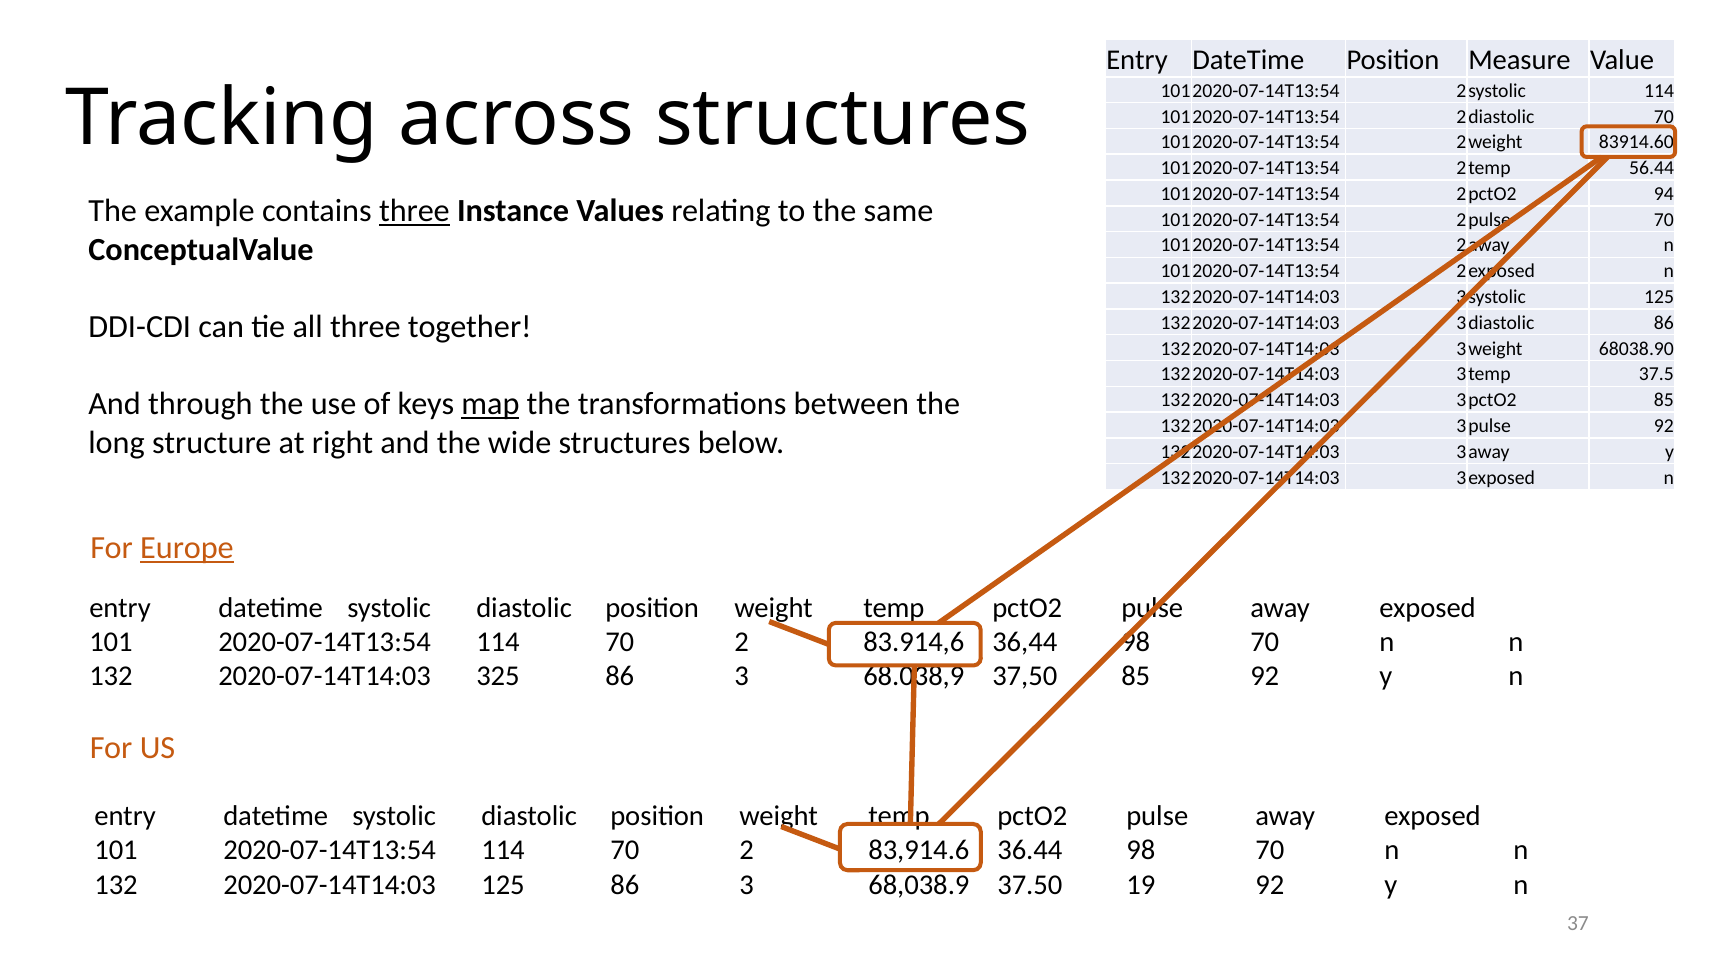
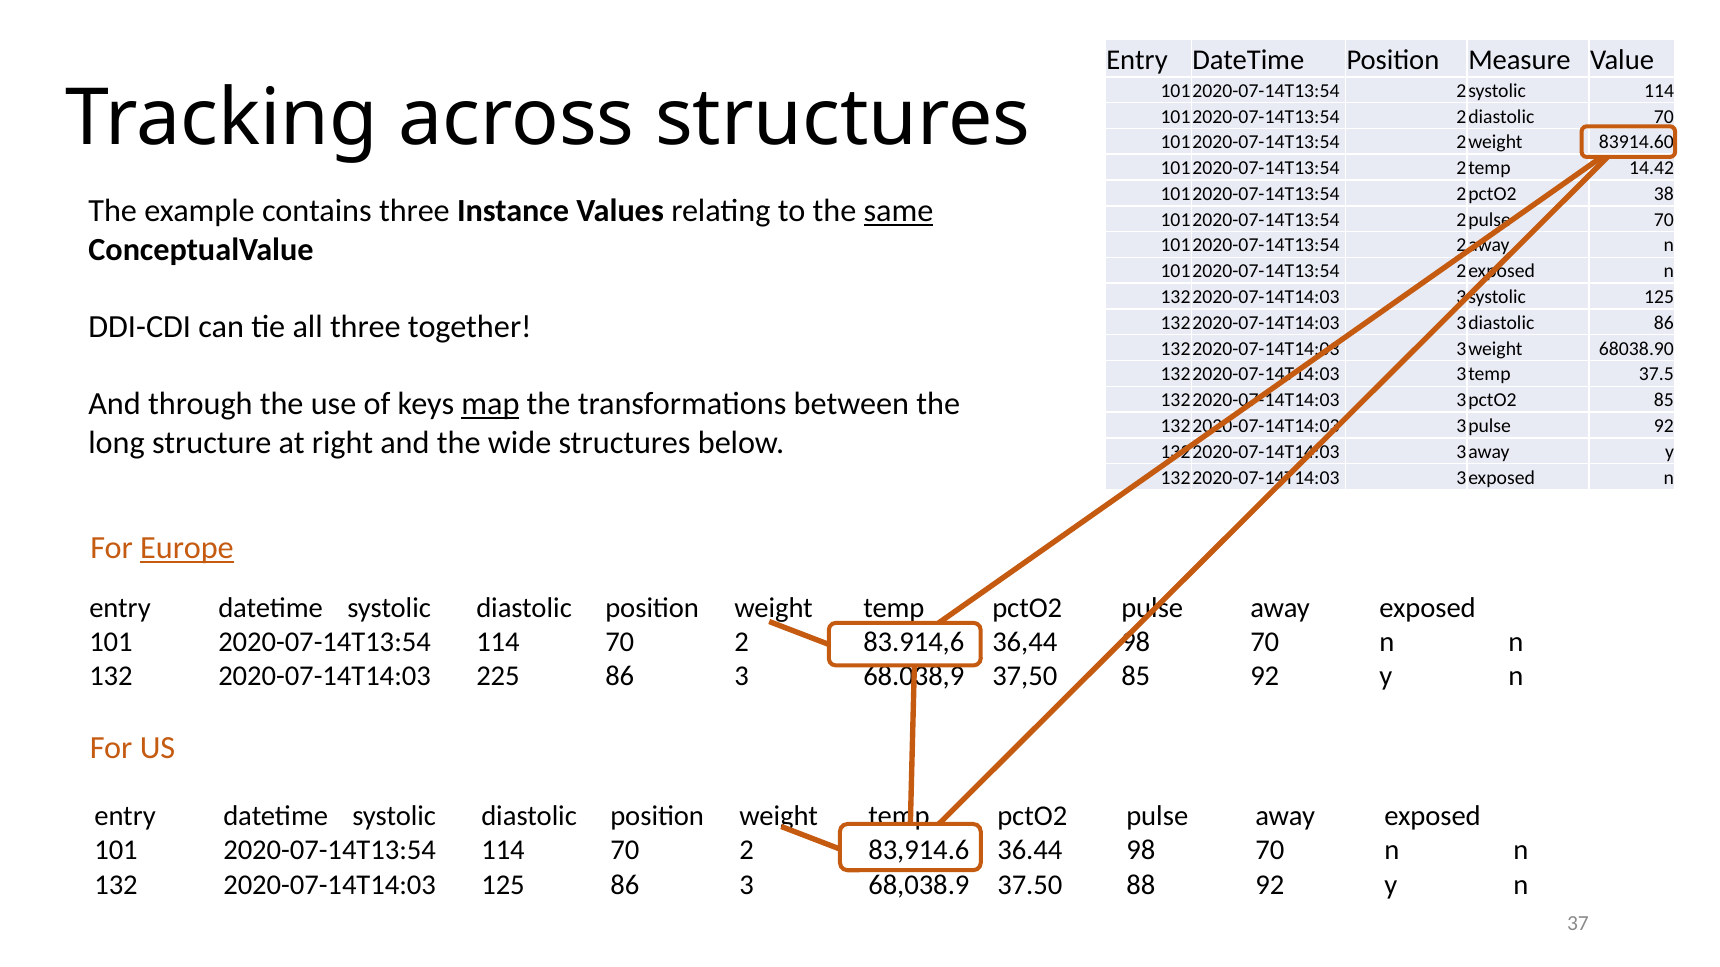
56.44: 56.44 -> 14.42 (1652, 168)
94: 94 -> 38 (1664, 194)
three underline: present -> none (414, 211)
same underline: none -> present (899, 211)
325: 325 -> 225 (498, 677)
19: 19 -> 88 (1141, 885)
